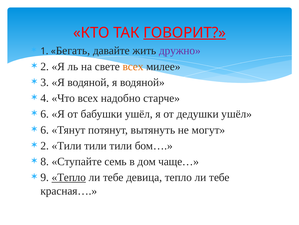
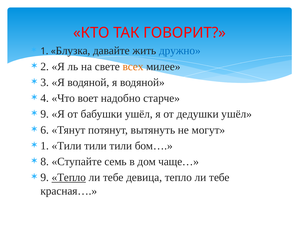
ГОВОРИТ underline: present -> none (185, 33)
Бегать: Бегать -> Блузка (73, 50)
дружно colour: purple -> blue (180, 50)
Что всех: всех -> воет (88, 98)
6: 6 -> 9 (45, 114)
2: 2 -> 1 (45, 145)
